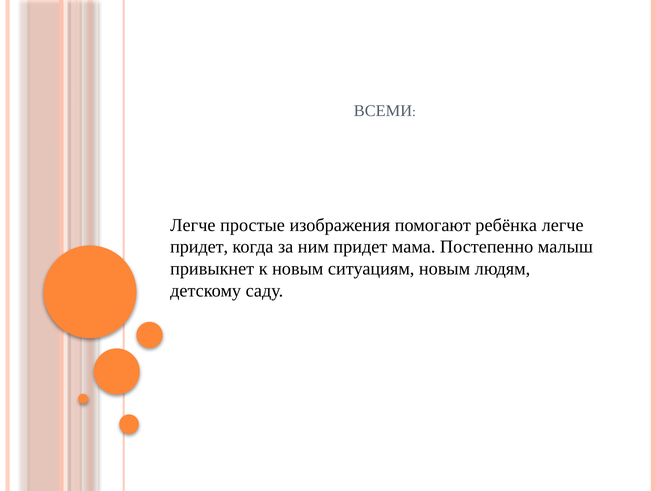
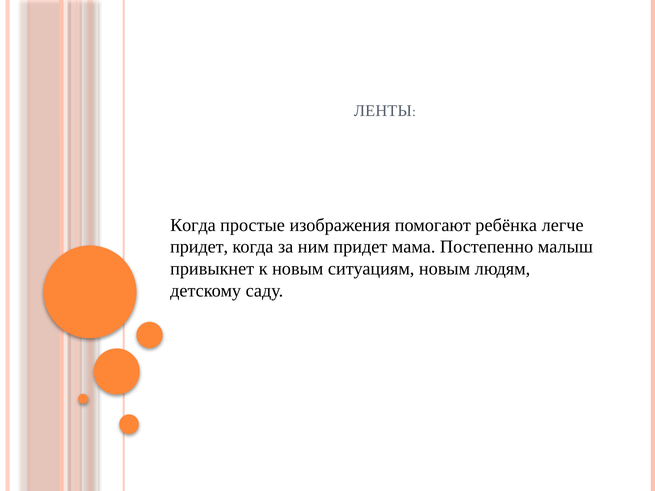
ВСЕМИ: ВСЕМИ -> ЛЕНТЫ (383, 111)
Легче: Легче -> Когда (193, 225)
